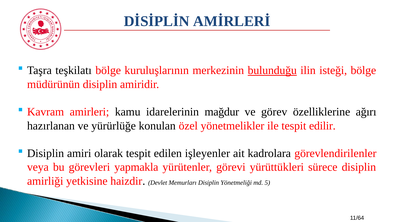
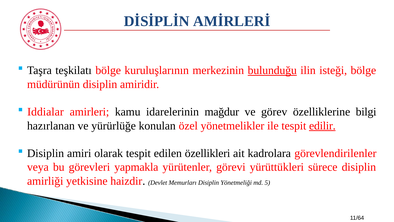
Kavram: Kavram -> Iddialar (45, 112)
ağırı: ağırı -> bilgi (366, 112)
edilir underline: none -> present (322, 125)
işleyenler: işleyenler -> özellikleri (208, 153)
